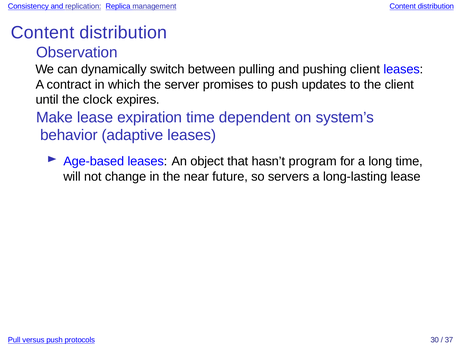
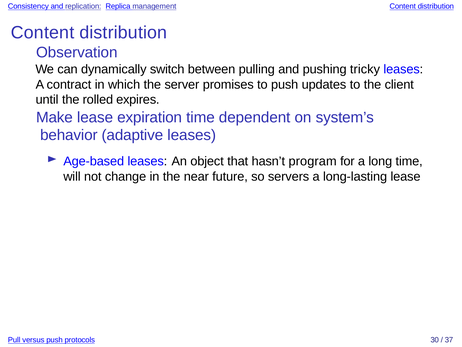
pushing client: client -> tricky (365, 69)
clock: clock -> rolled (98, 100)
